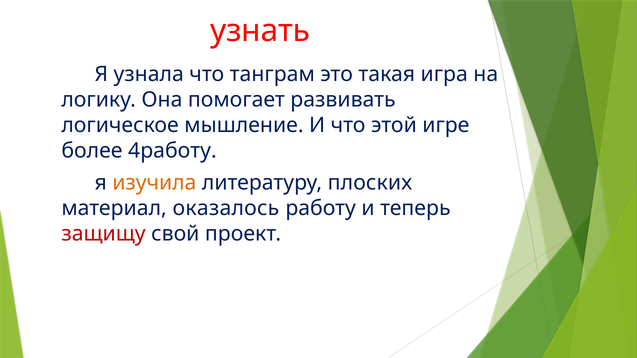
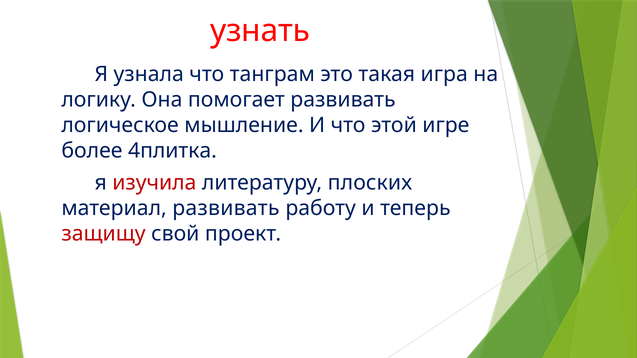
4работу: 4работу -> 4плитка (172, 151)
изучила colour: orange -> red (154, 183)
материал оказалось: оказалось -> развивать (226, 208)
